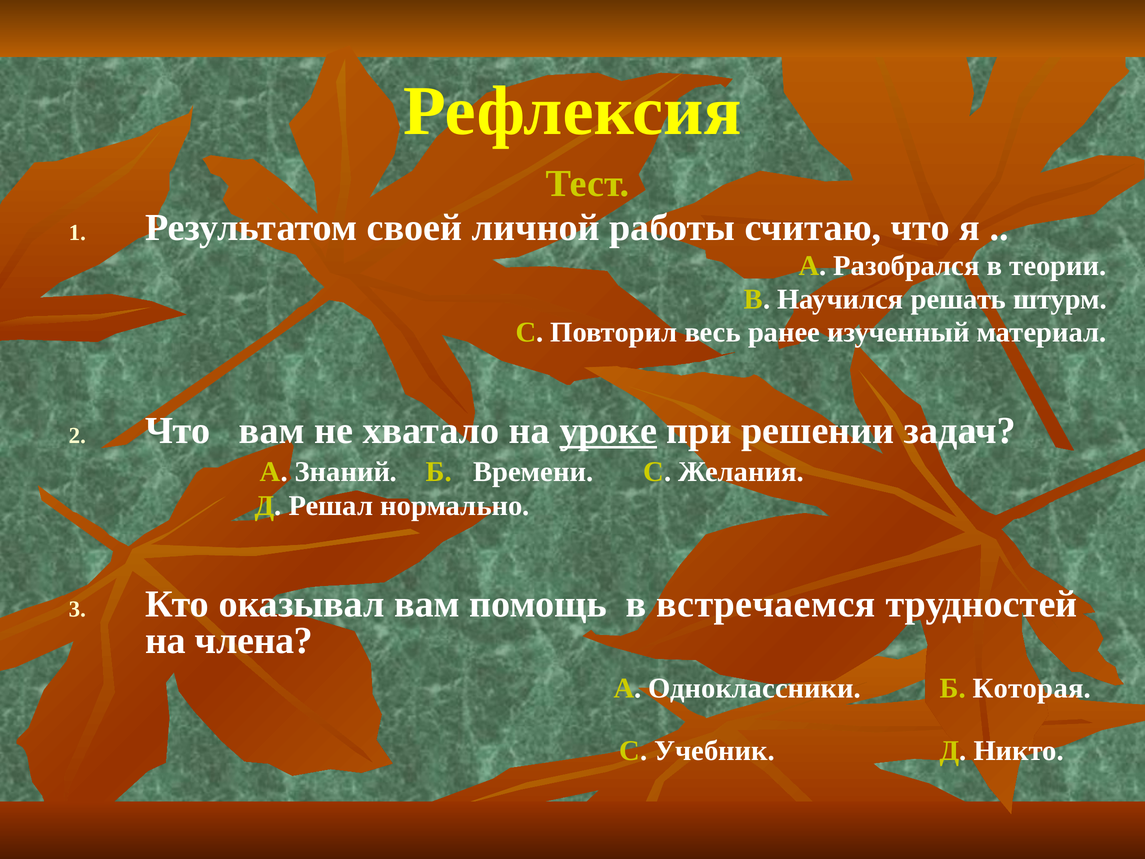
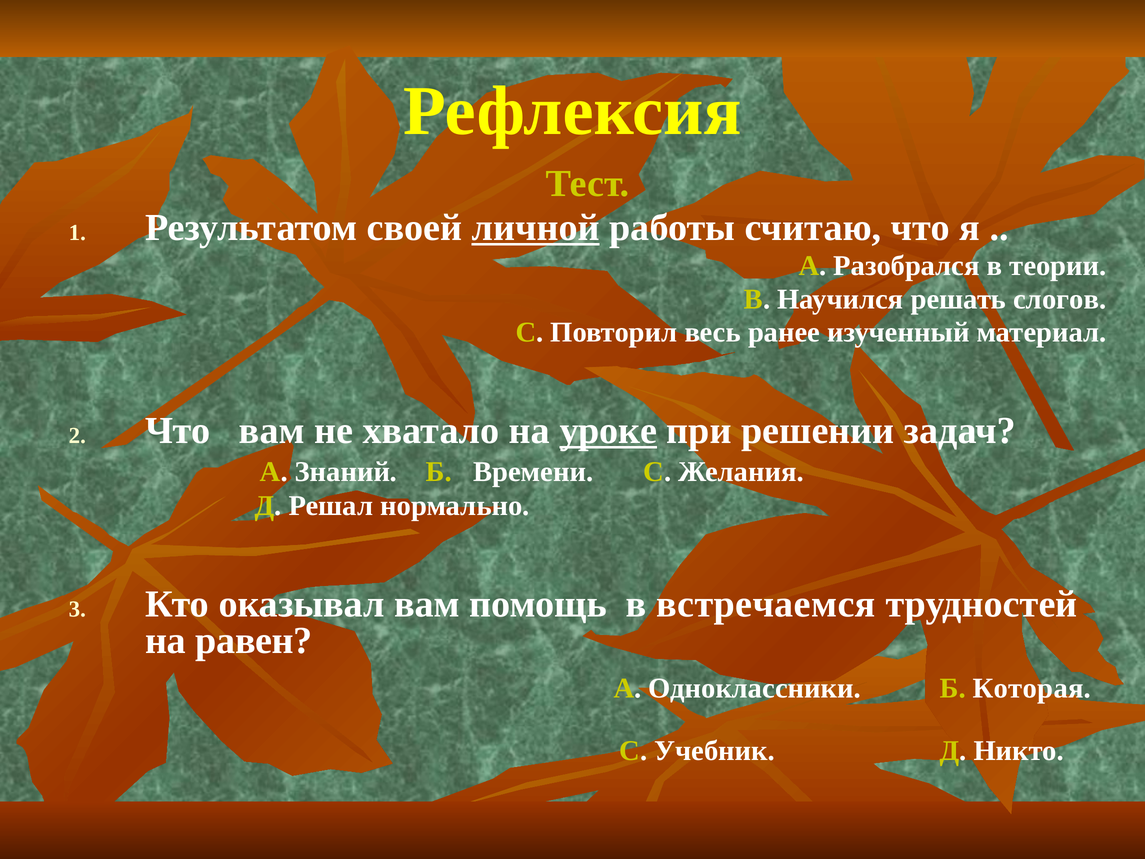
личной underline: none -> present (536, 228)
штурм: штурм -> слогов (1060, 299)
члена: члена -> равен (254, 641)
